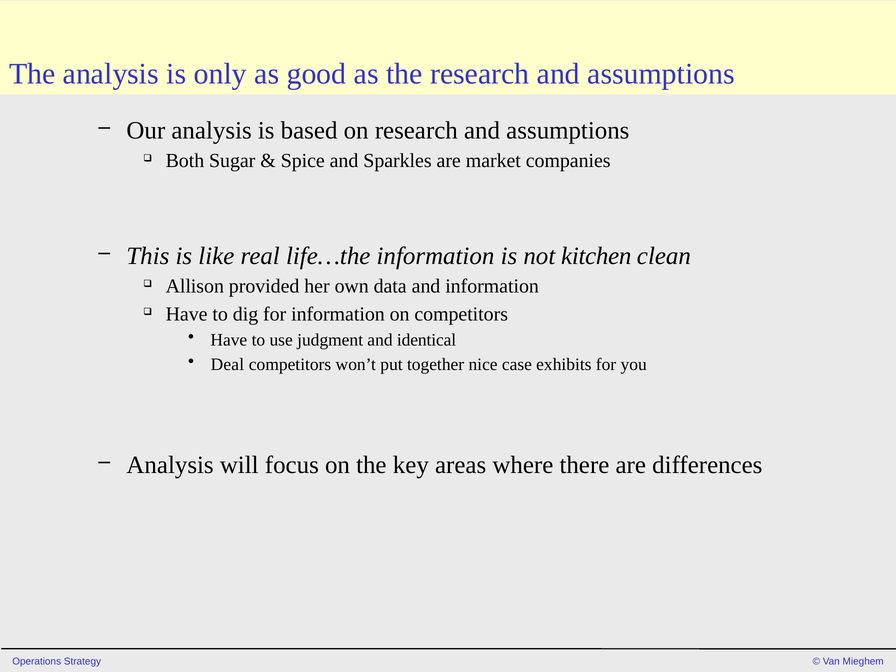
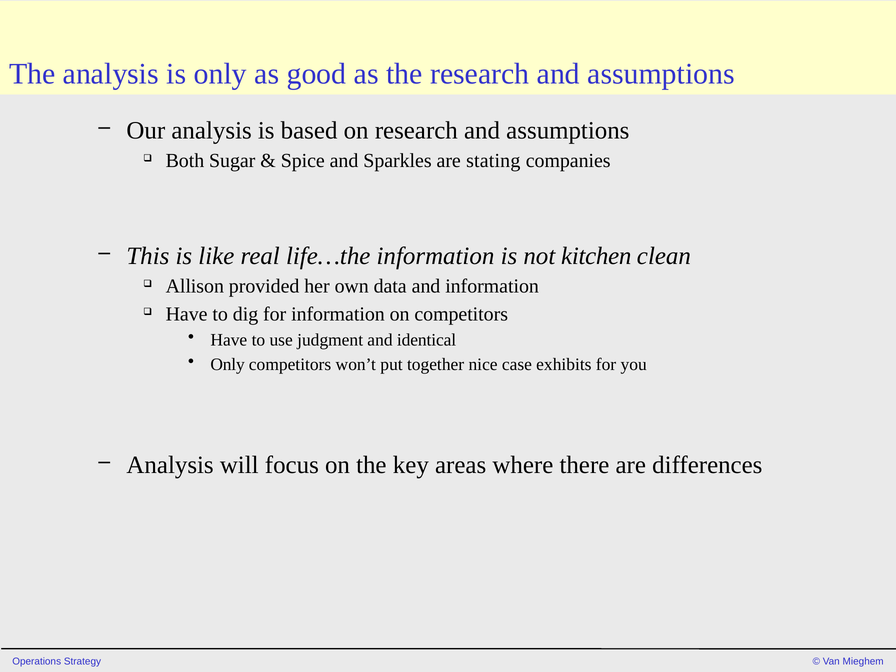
market: market -> stating (493, 161)
Deal: Deal -> Only (228, 364)
